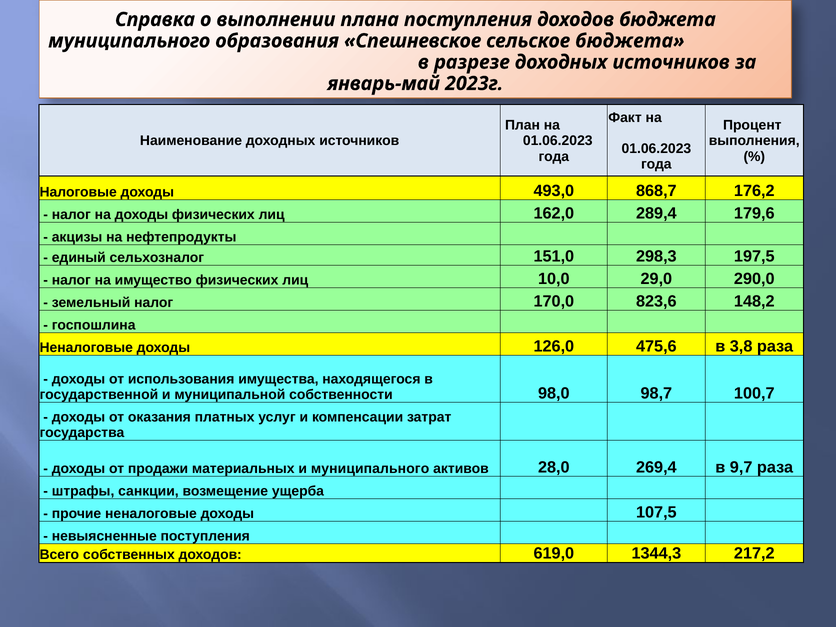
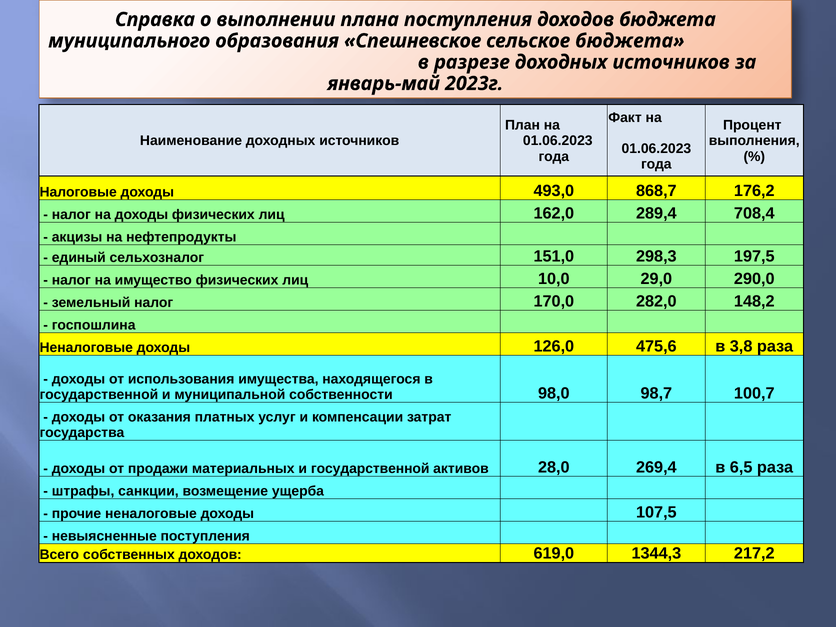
179,6: 179,6 -> 708,4 (754, 214)
823,6: 823,6 -> 282,0 (656, 301)
и муниципального: муниципального -> государственной (370, 469)
9,7: 9,7 -> 6,5 (741, 467)
